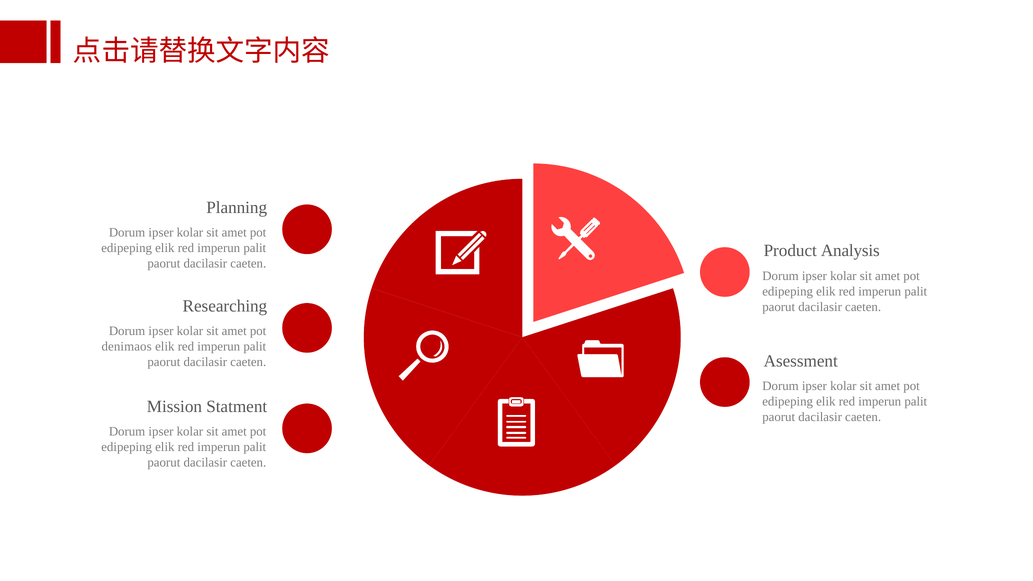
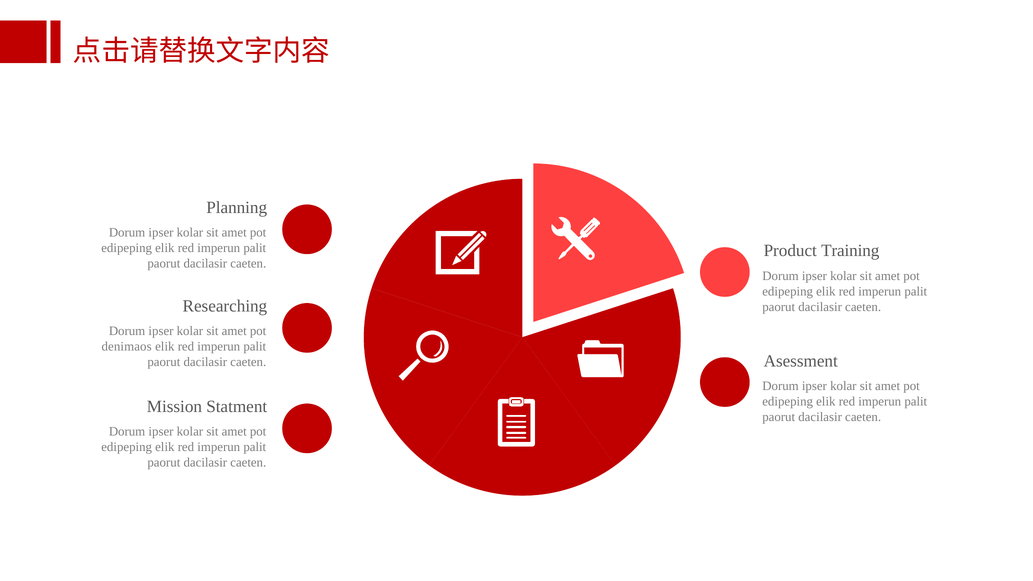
Analysis: Analysis -> Training (850, 251)
